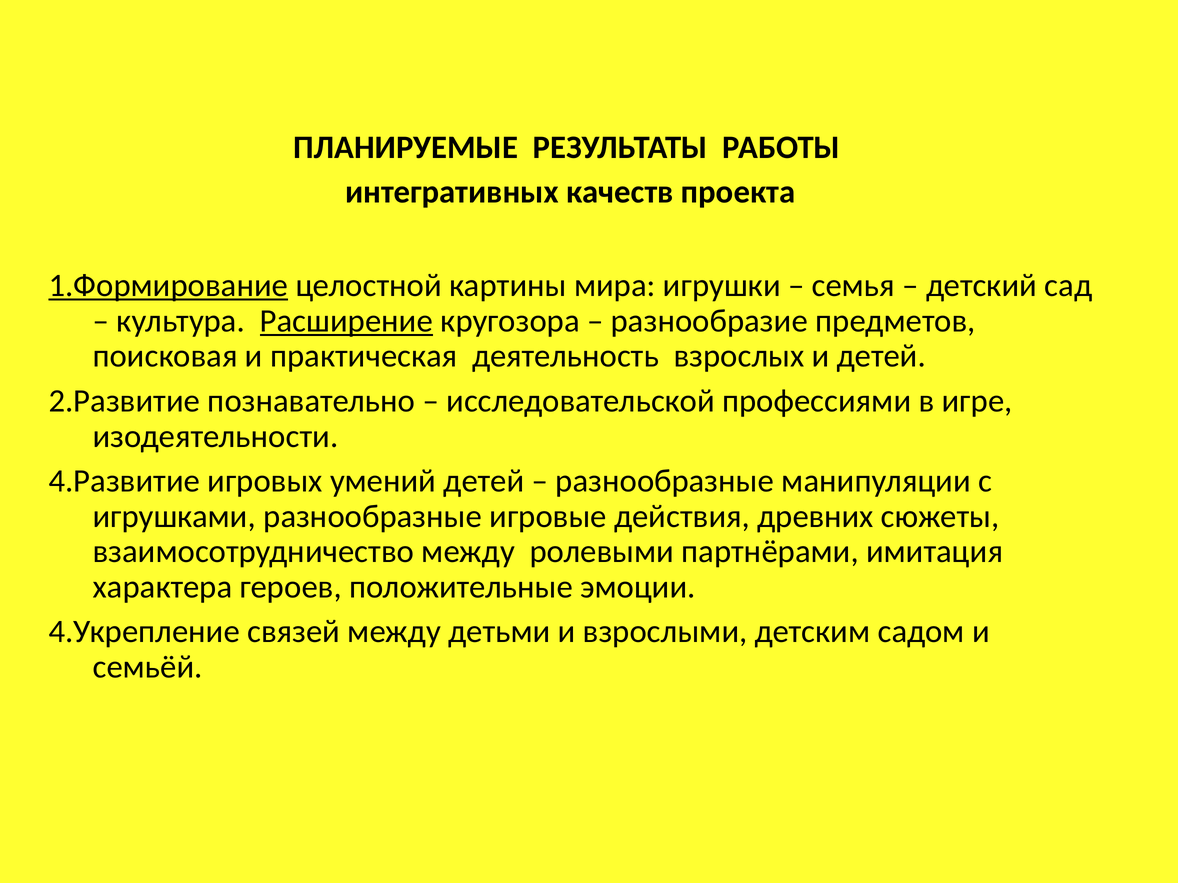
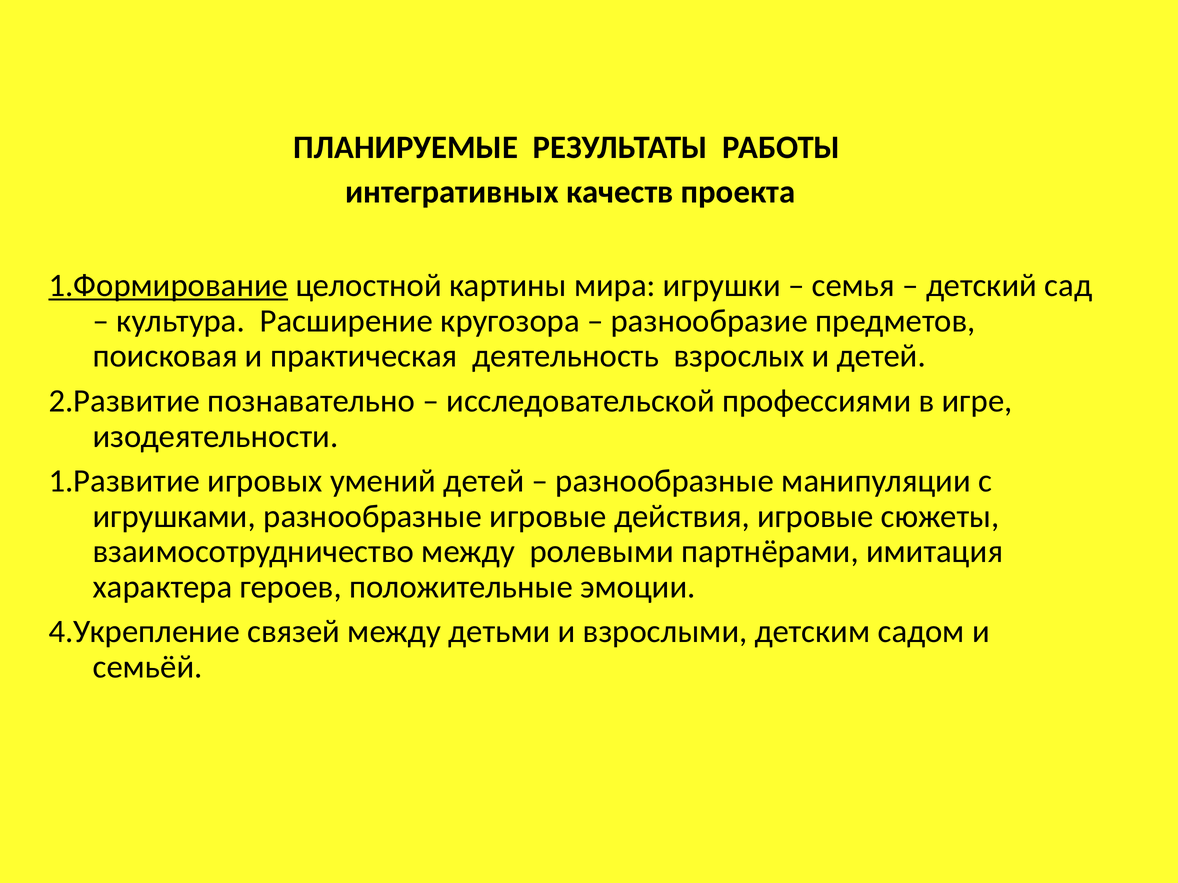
Расширение underline: present -> none (346, 321)
4.Развитие: 4.Развитие -> 1.Развитие (124, 481)
действия древних: древних -> игровые (815, 517)
